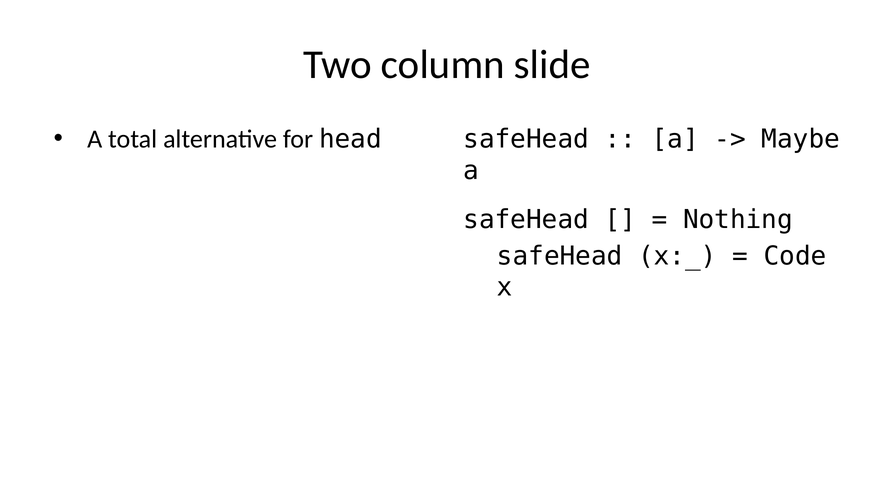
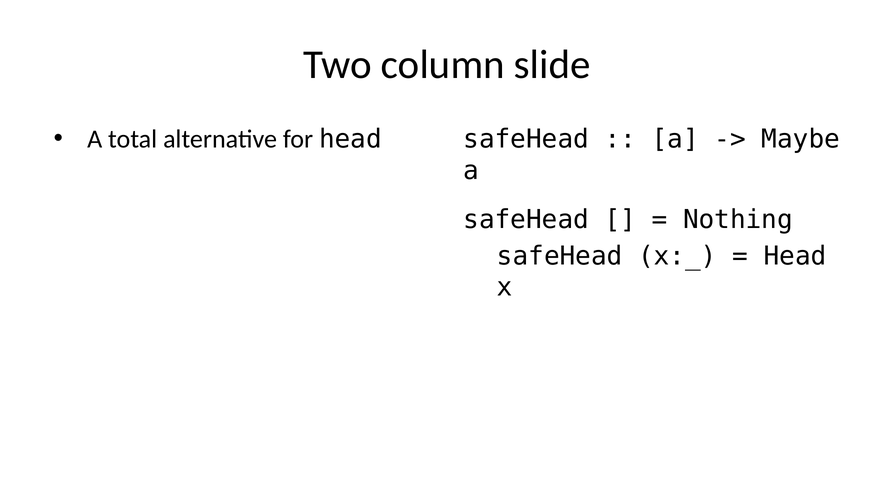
Code: Code -> Head (795, 256)
